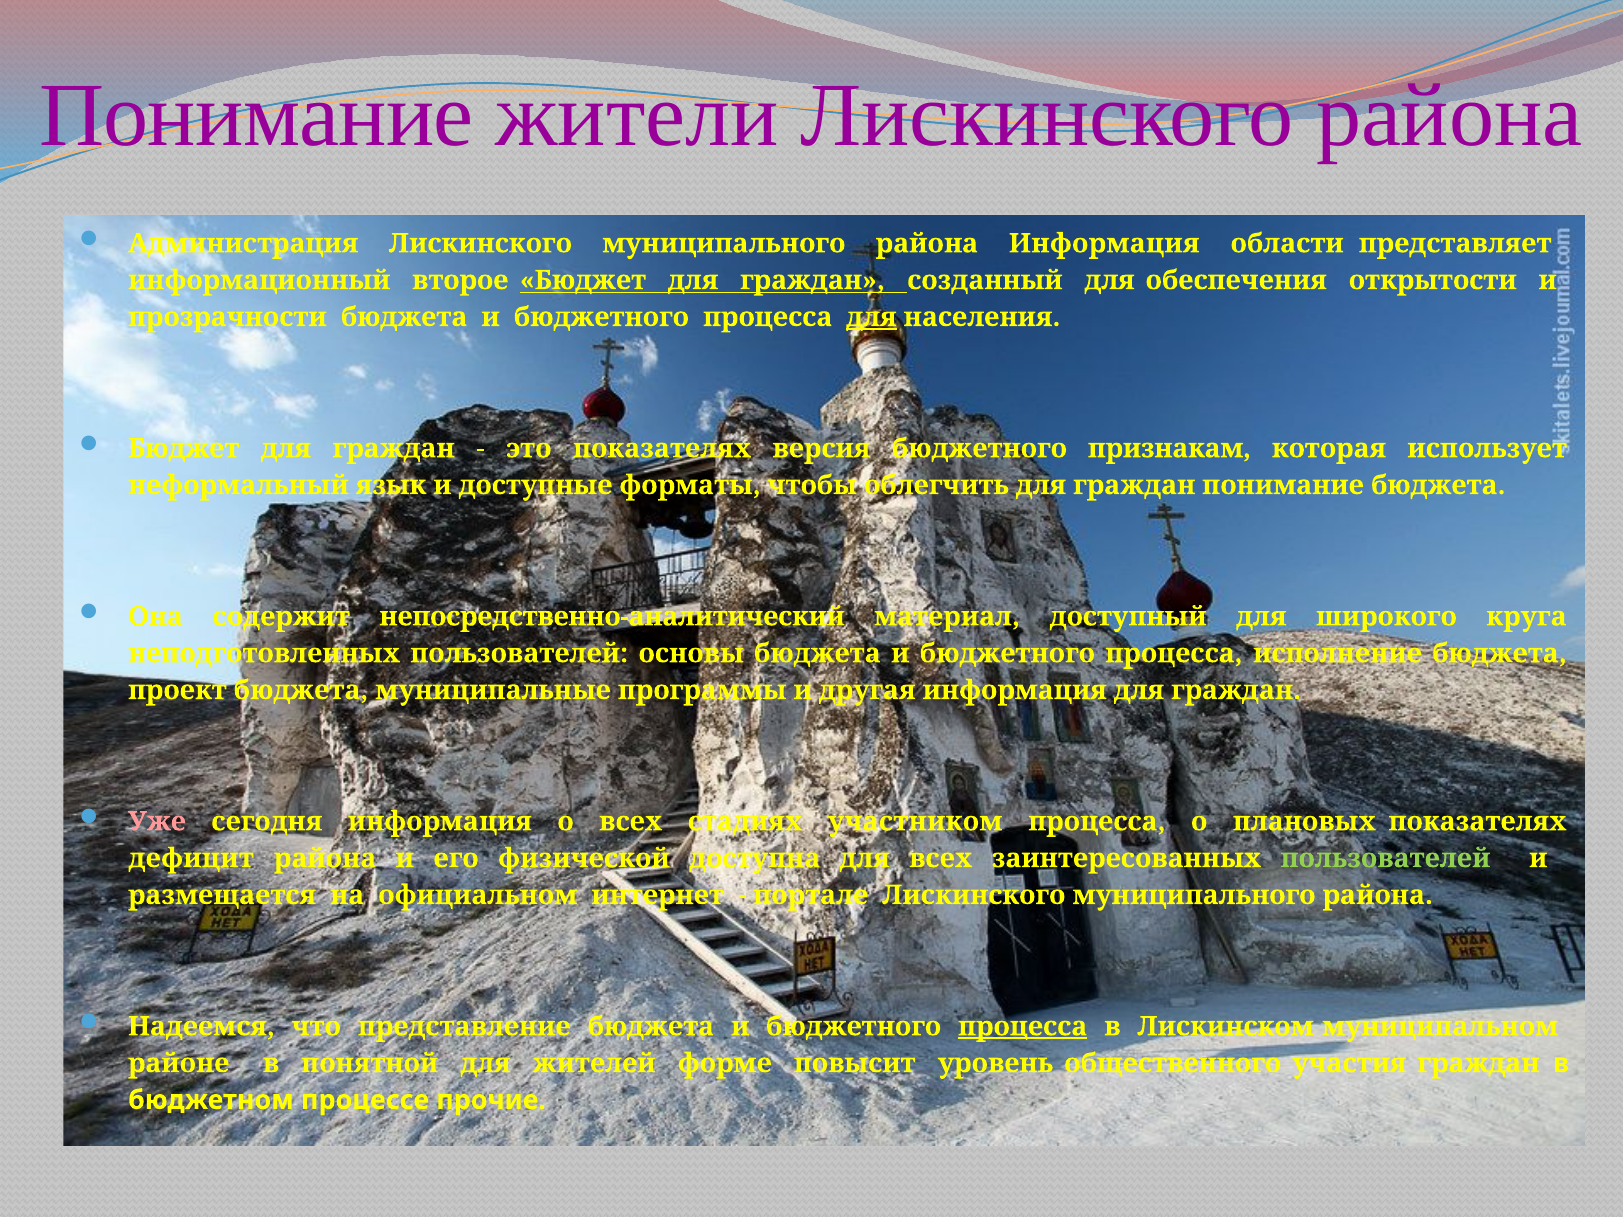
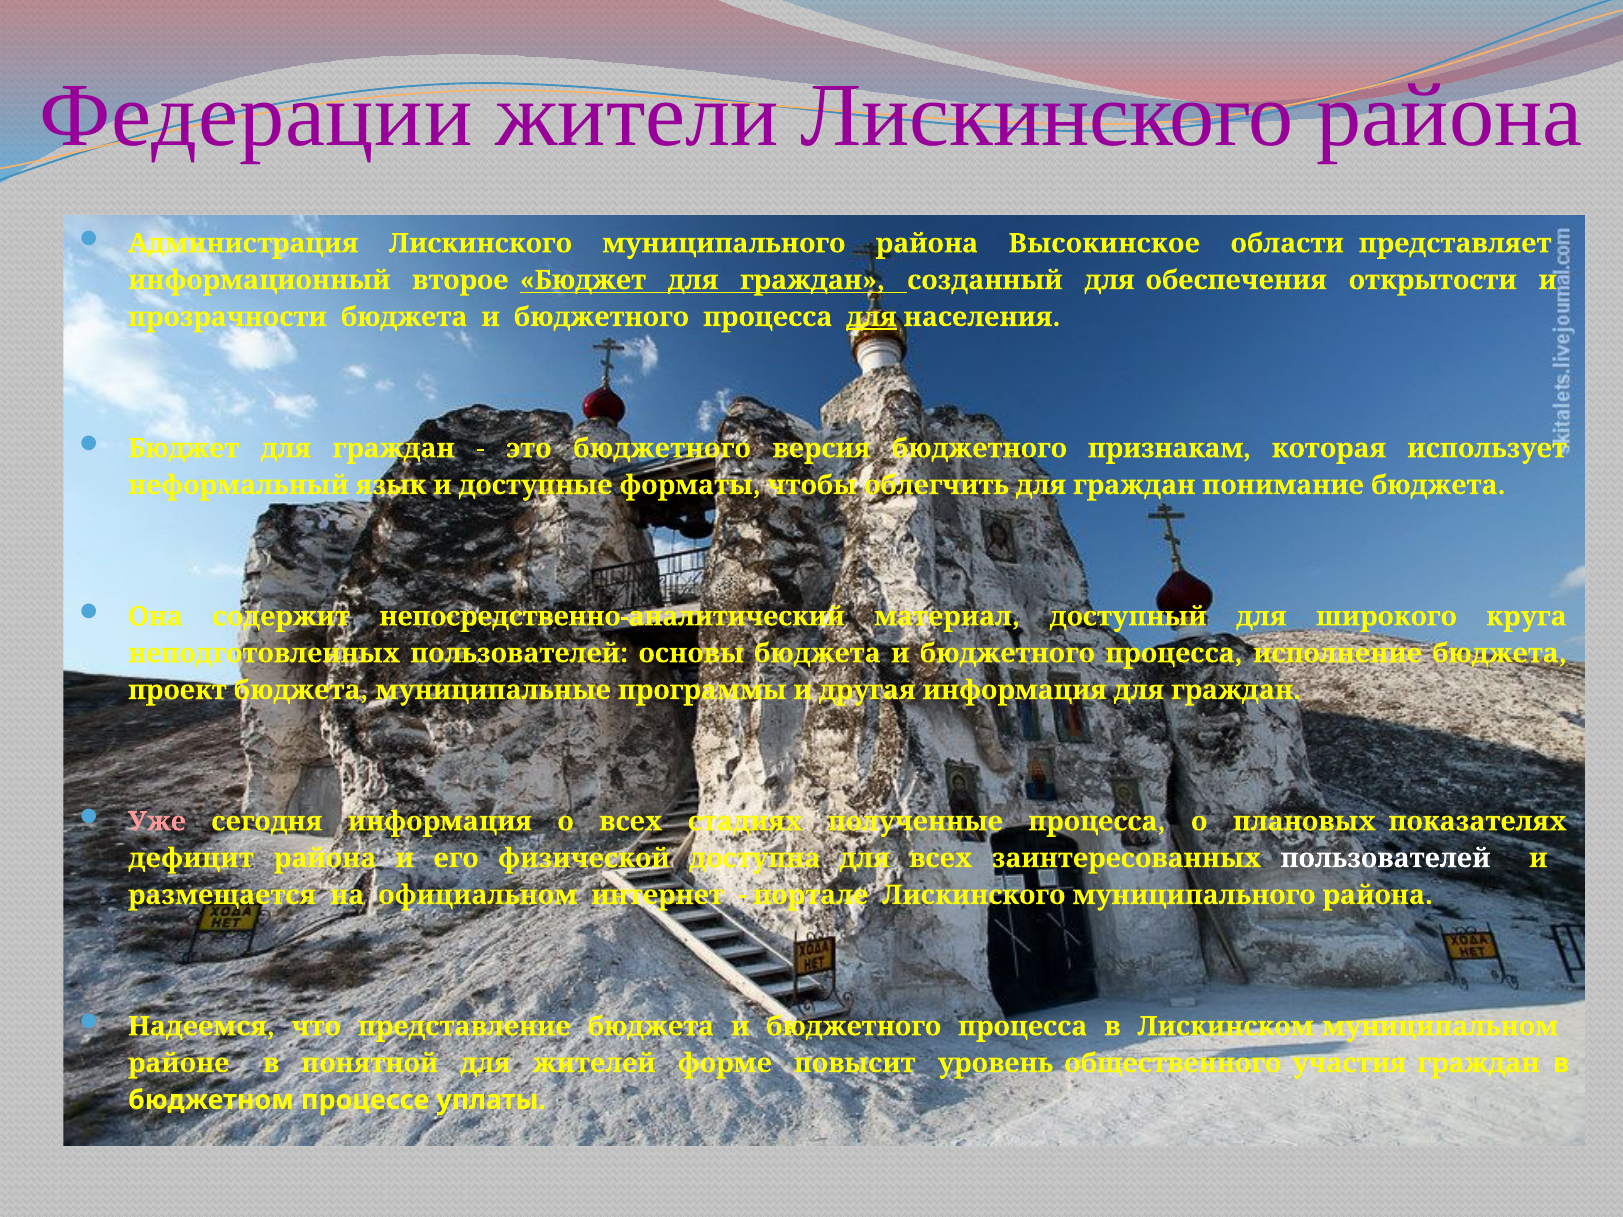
Понимание: Понимание -> Федерации (256, 116)
района Информация: Информация -> Высокинское (1104, 244)
это показателях: показателях -> бюджетного (662, 449)
участником: участником -> полученные (915, 822)
пользователей colour: light green -> white (1385, 858)
процесса underline: present -> none (1023, 1027)
прочие: прочие -> уплаты (491, 1100)
